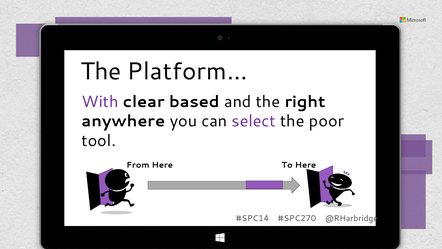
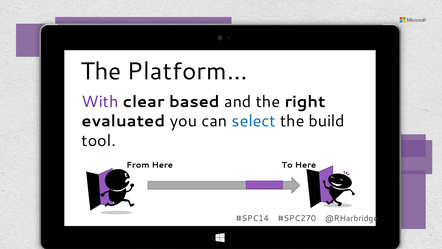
anywhere: anywhere -> evaluated (123, 121)
select colour: purple -> blue (254, 121)
poor: poor -> build (327, 121)
